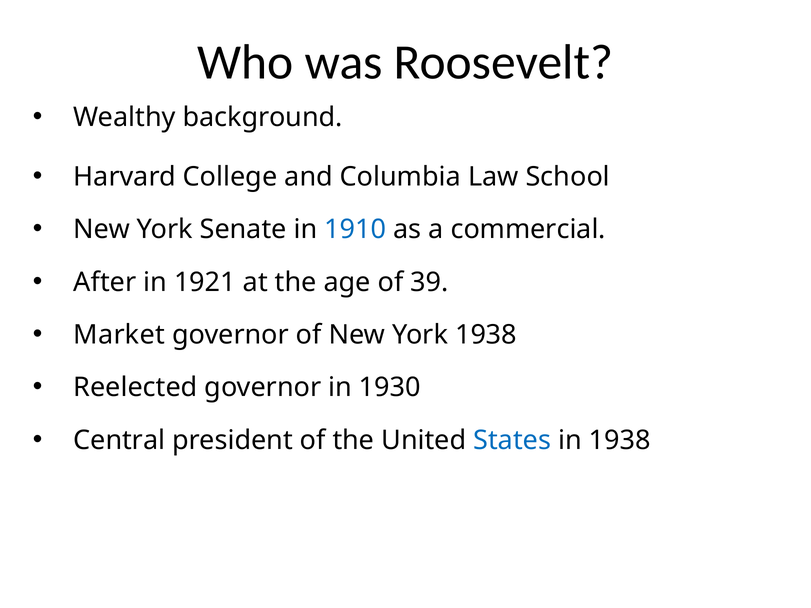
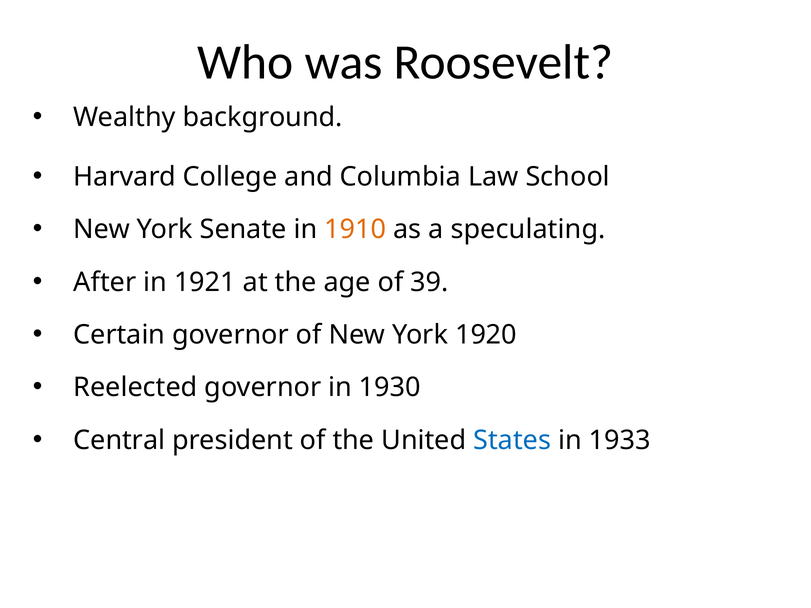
1910 colour: blue -> orange (355, 230)
commercial: commercial -> speculating (528, 230)
Market: Market -> Certain (119, 335)
York 1938: 1938 -> 1920 (486, 335)
in 1938: 1938 -> 1933 (620, 440)
